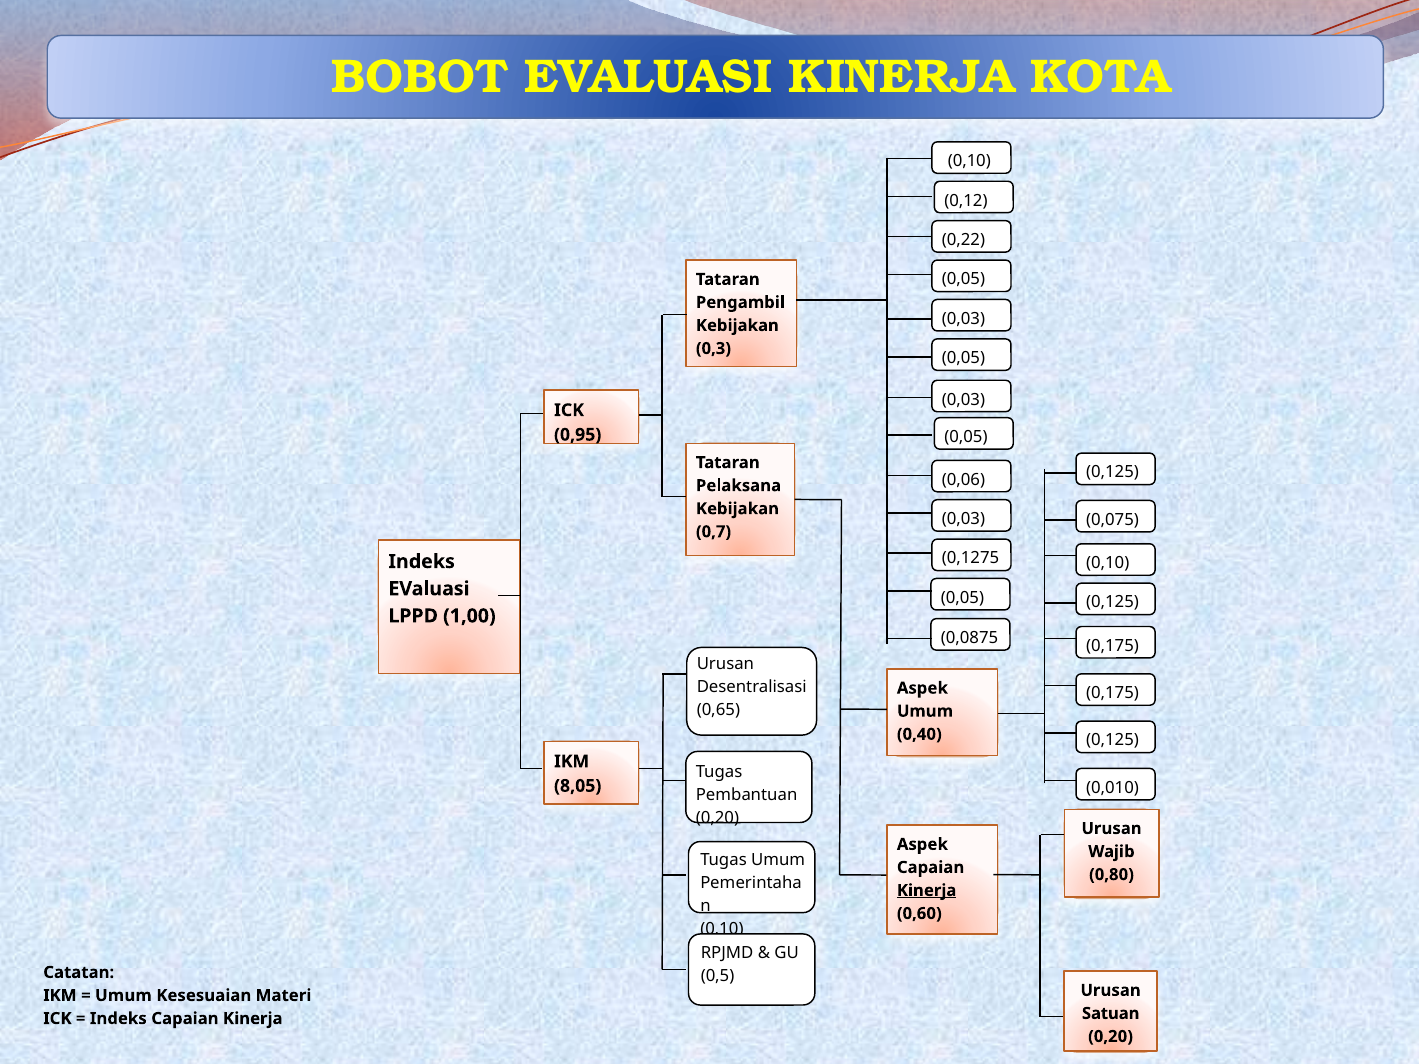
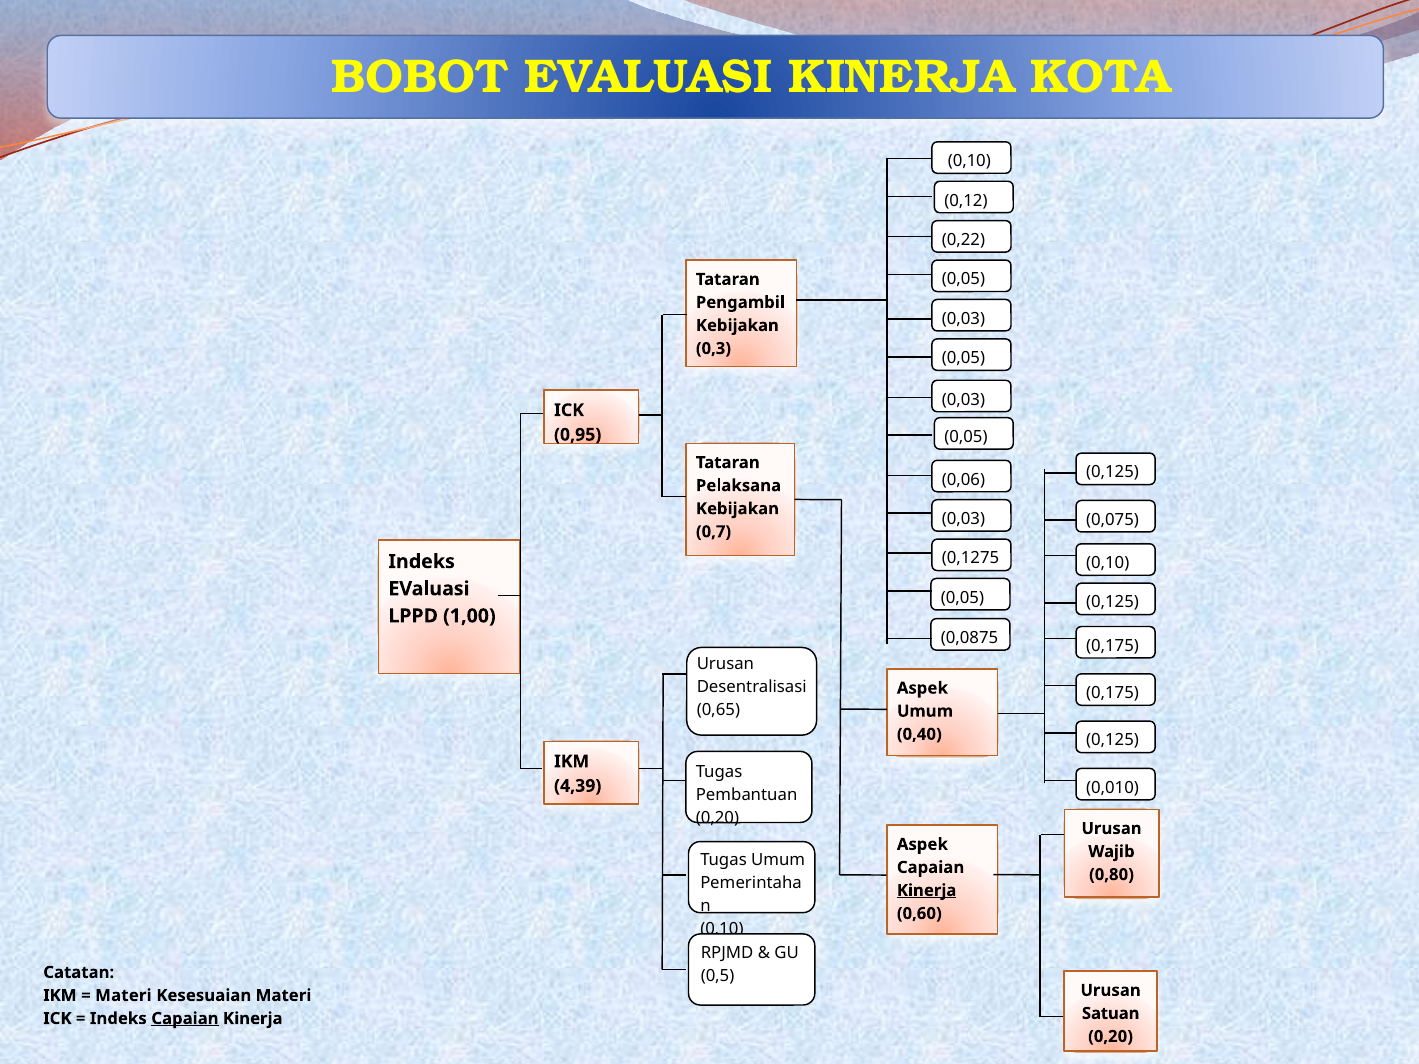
8,05: 8,05 -> 4,39 (578, 786)
Umum: Umum -> Materi (123, 996)
Capaian underline: none -> present (185, 1019)
